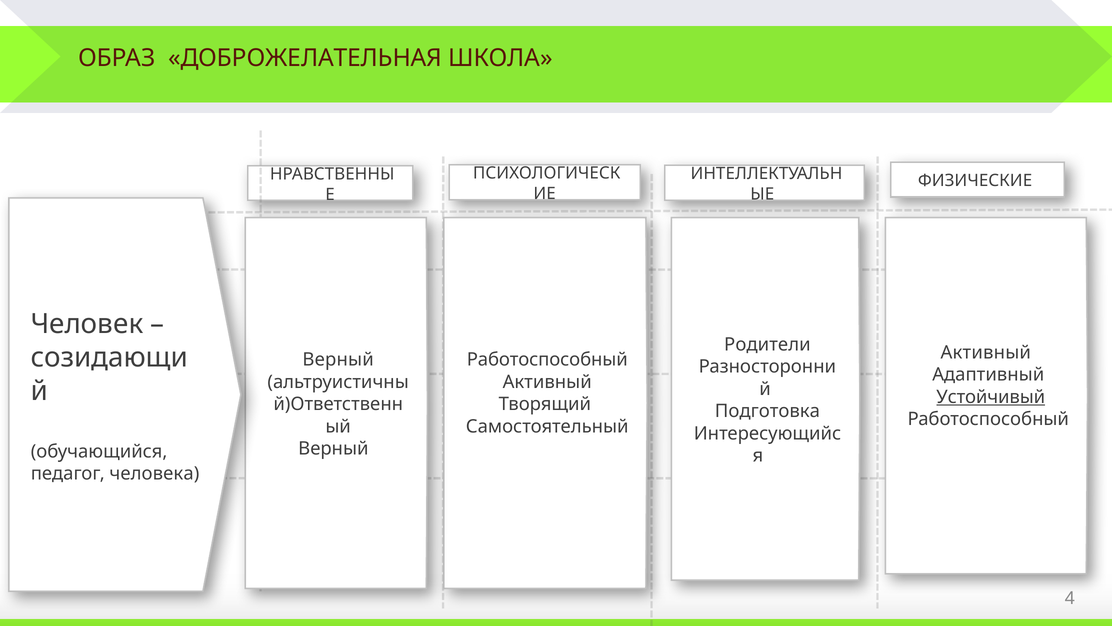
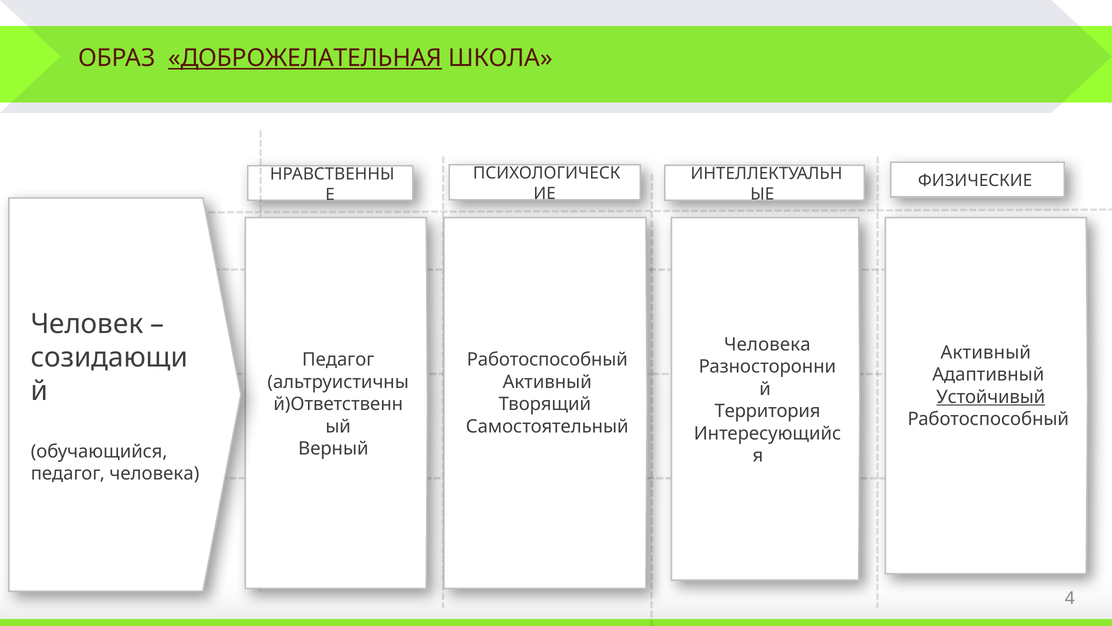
ДОБРОЖЕЛАТЕЛЬНАЯ underline: none -> present (305, 58)
Родители: Родители -> Человека (767, 344)
Верный: Верный -> Педагог (338, 359)
Подготовка: Подготовка -> Территория (767, 411)
